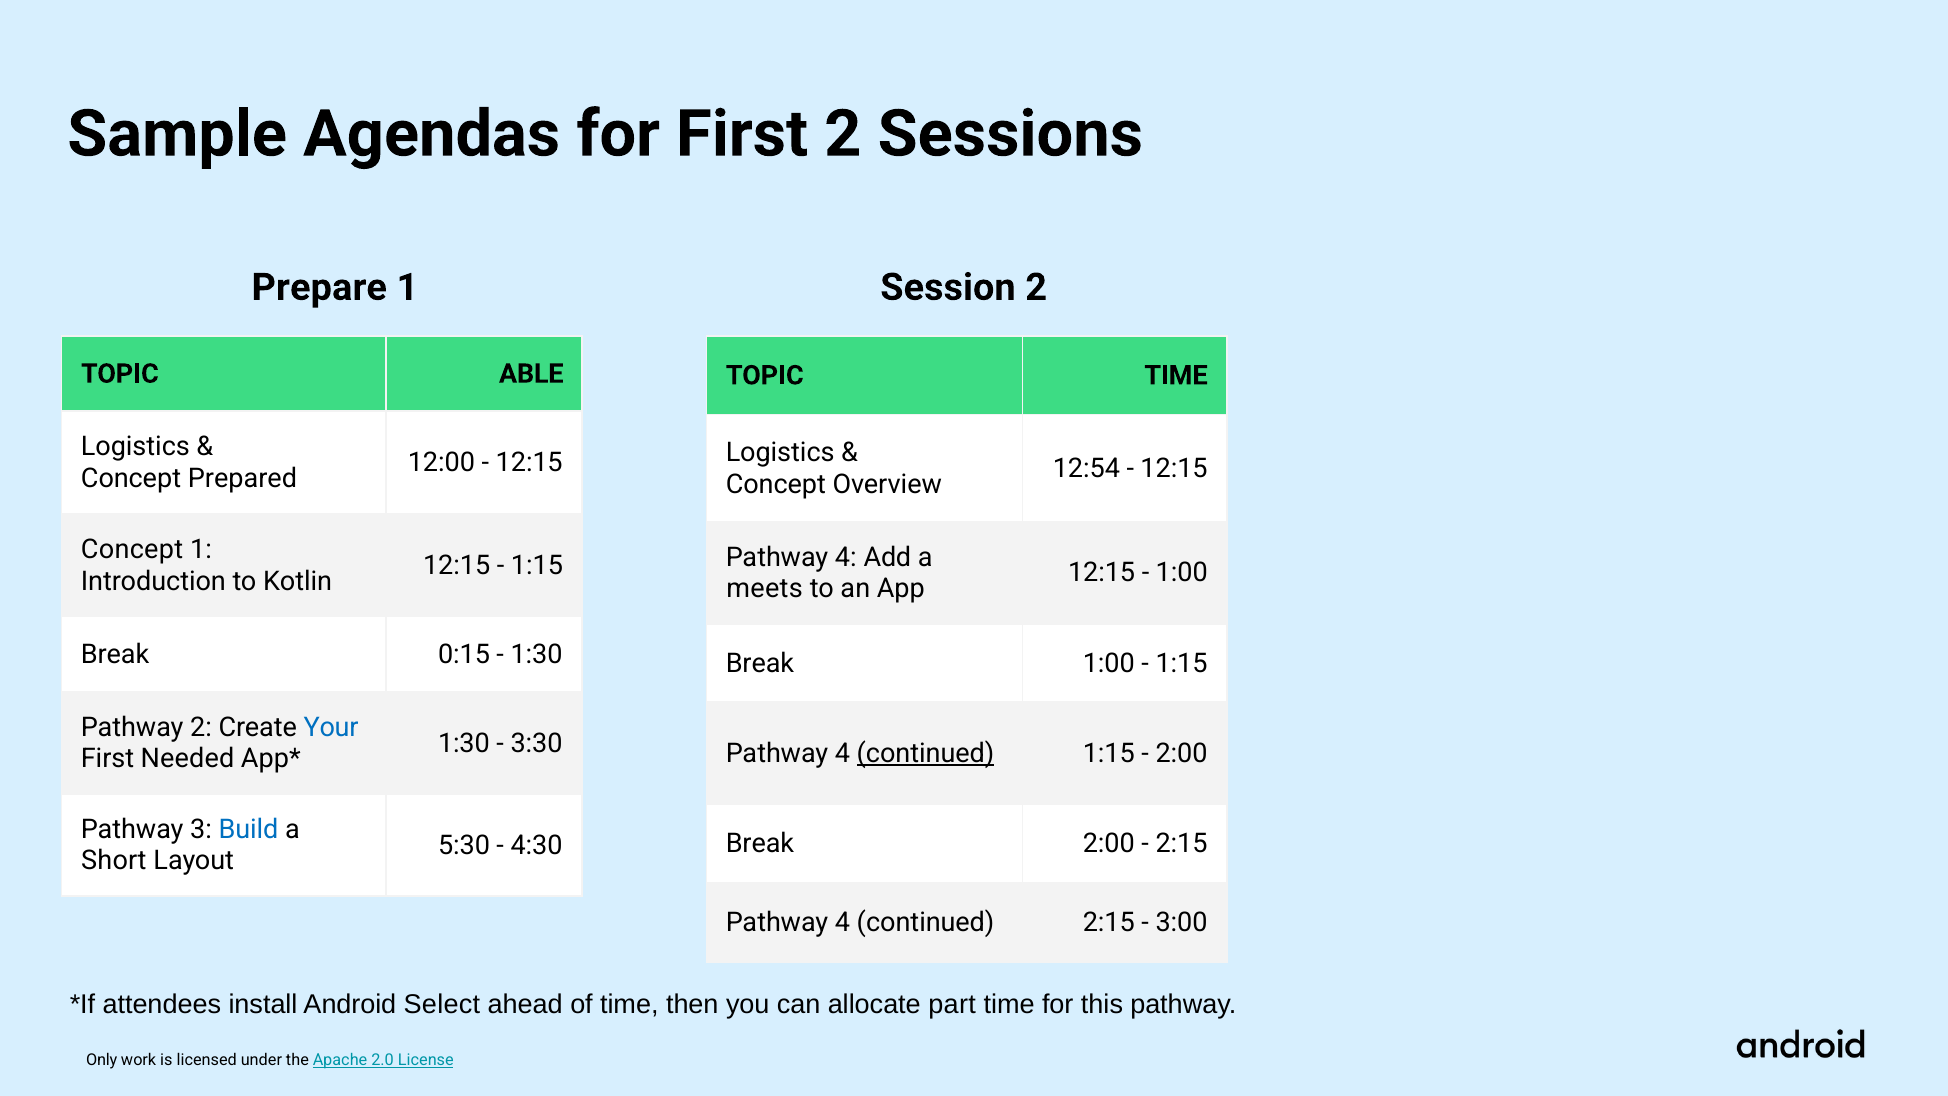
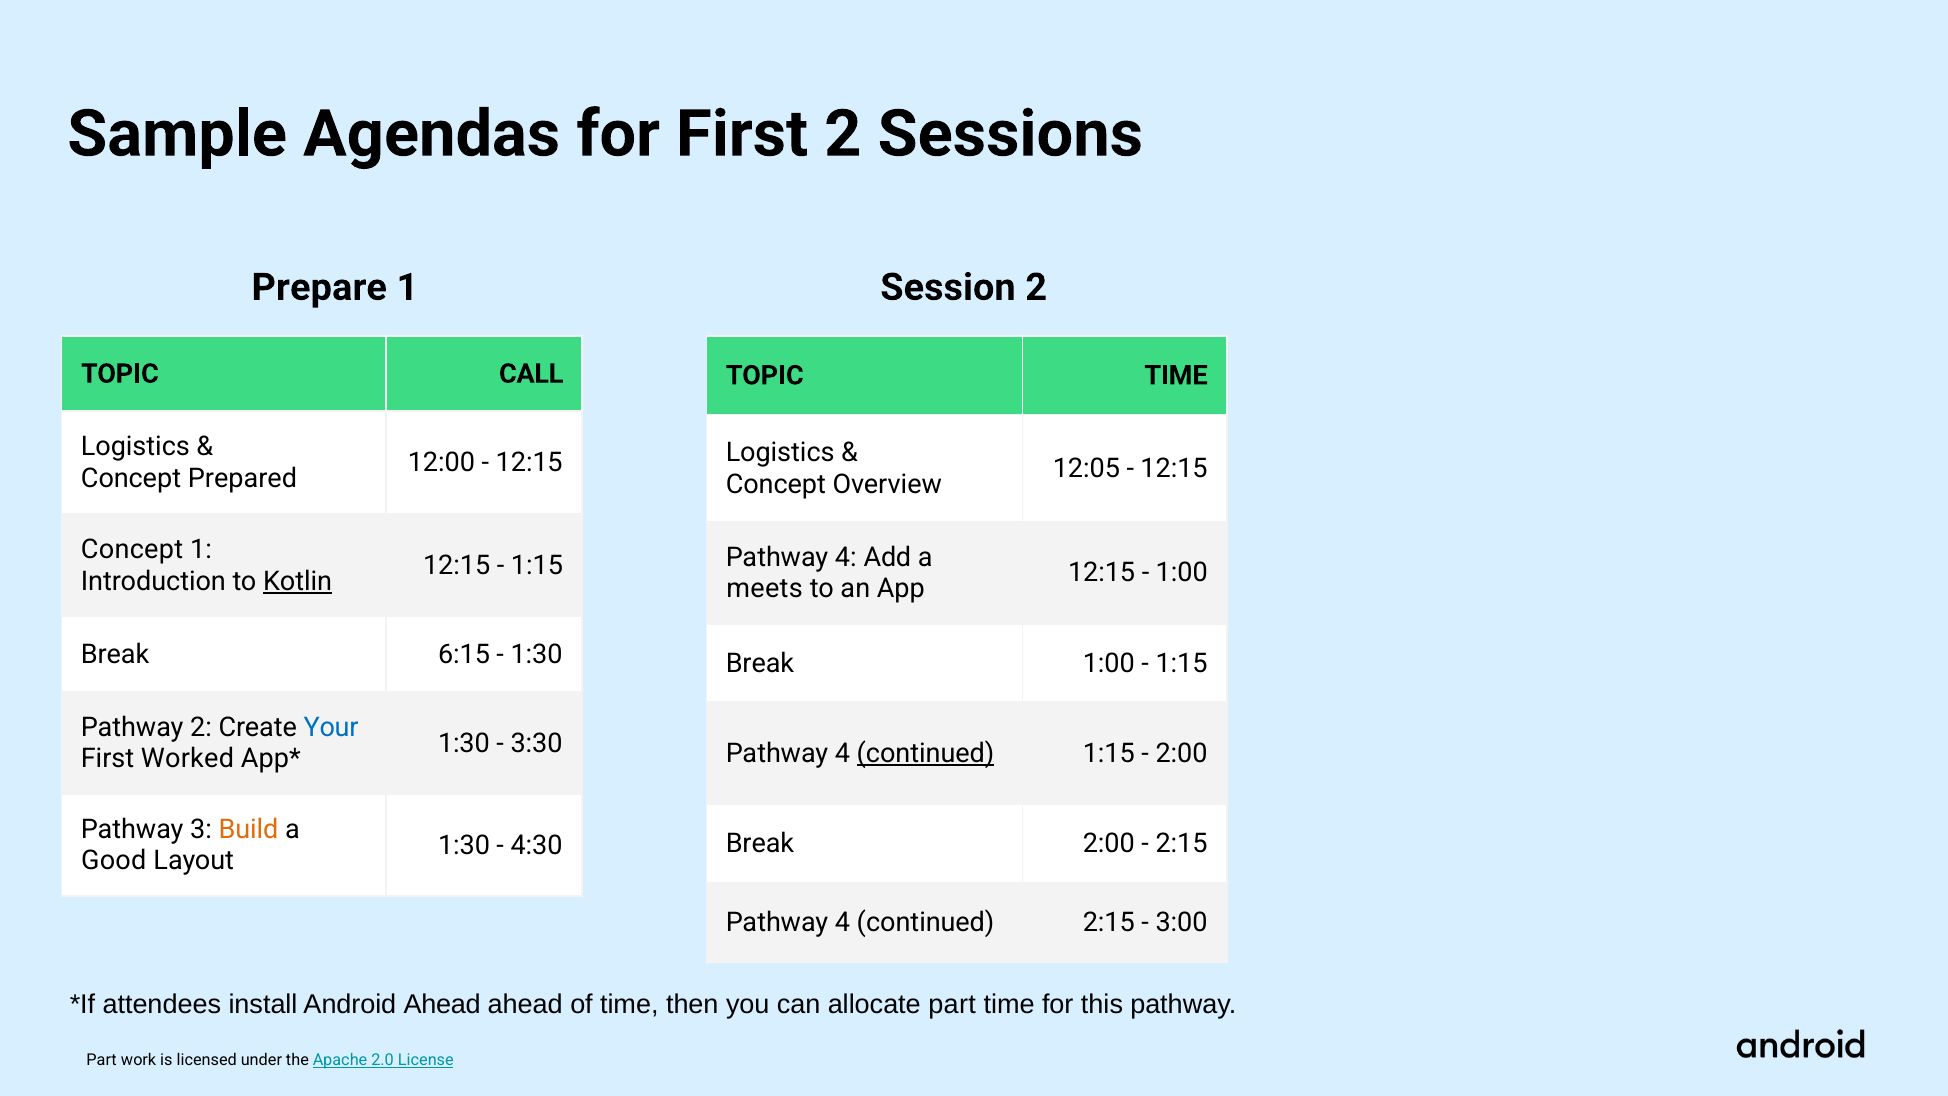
ABLE: ABLE -> CALL (531, 374)
12:54: 12:54 -> 12:05 (1086, 468)
Kotlin underline: none -> present (298, 581)
0:15: 0:15 -> 6:15 (464, 654)
Needed: Needed -> Worked (187, 759)
Build colour: blue -> orange (249, 829)
5:30: 5:30 -> 1:30 (464, 845)
Short: Short -> Good (114, 861)
Android Select: Select -> Ahead (442, 1004)
Only: Only -> Part (102, 1060)
